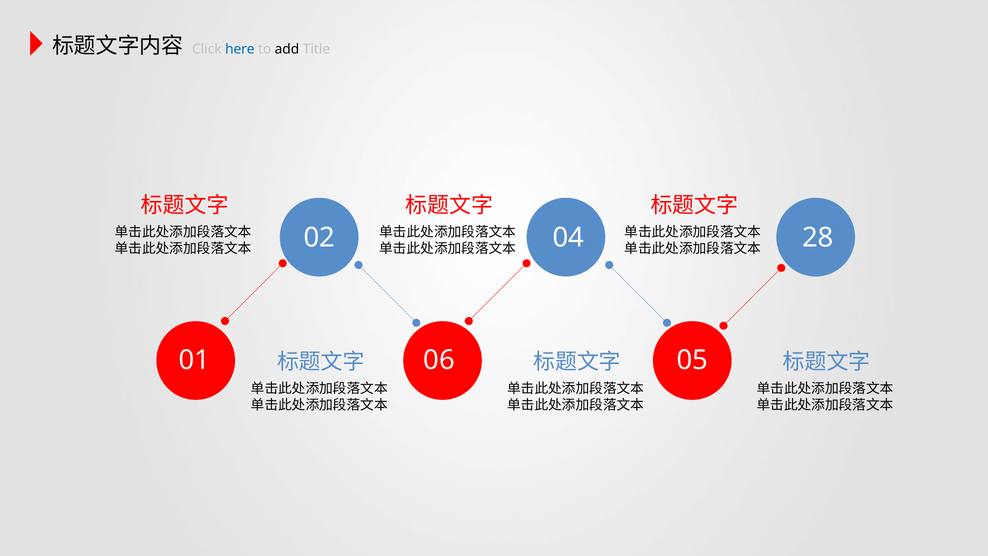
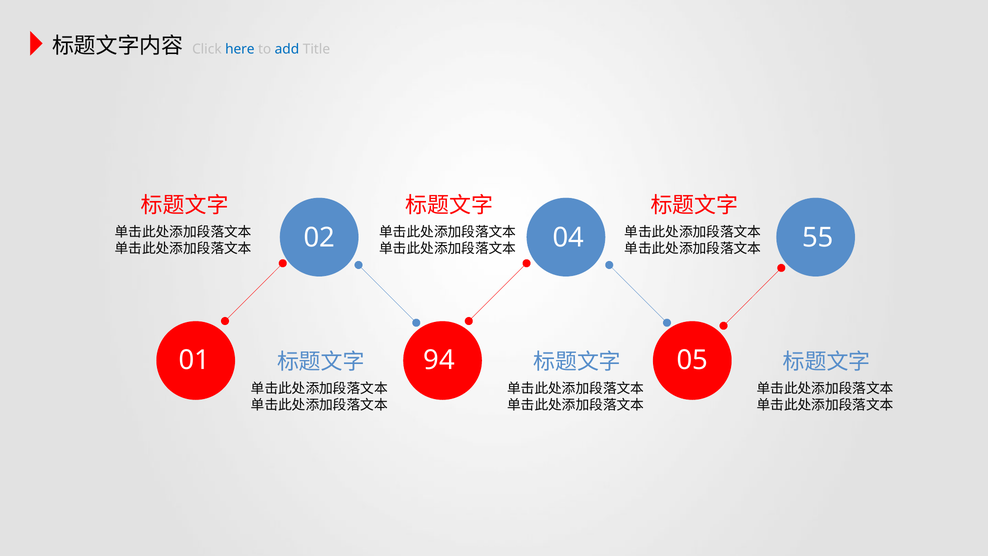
add colour: black -> blue (287, 49)
28: 28 -> 55 (818, 237)
06: 06 -> 94 (439, 360)
